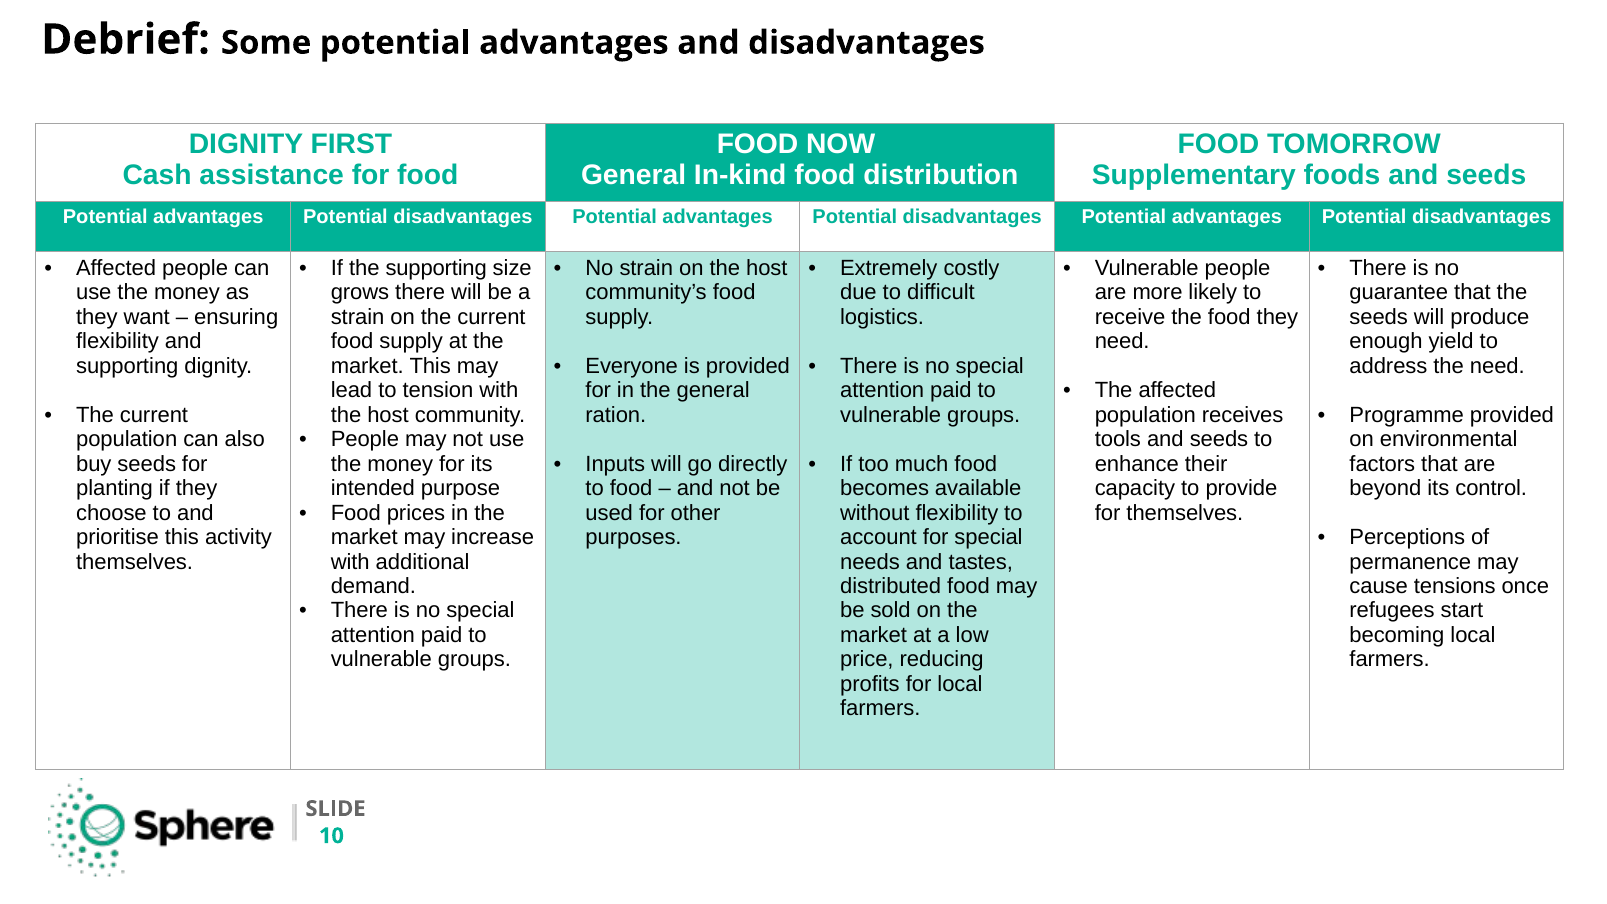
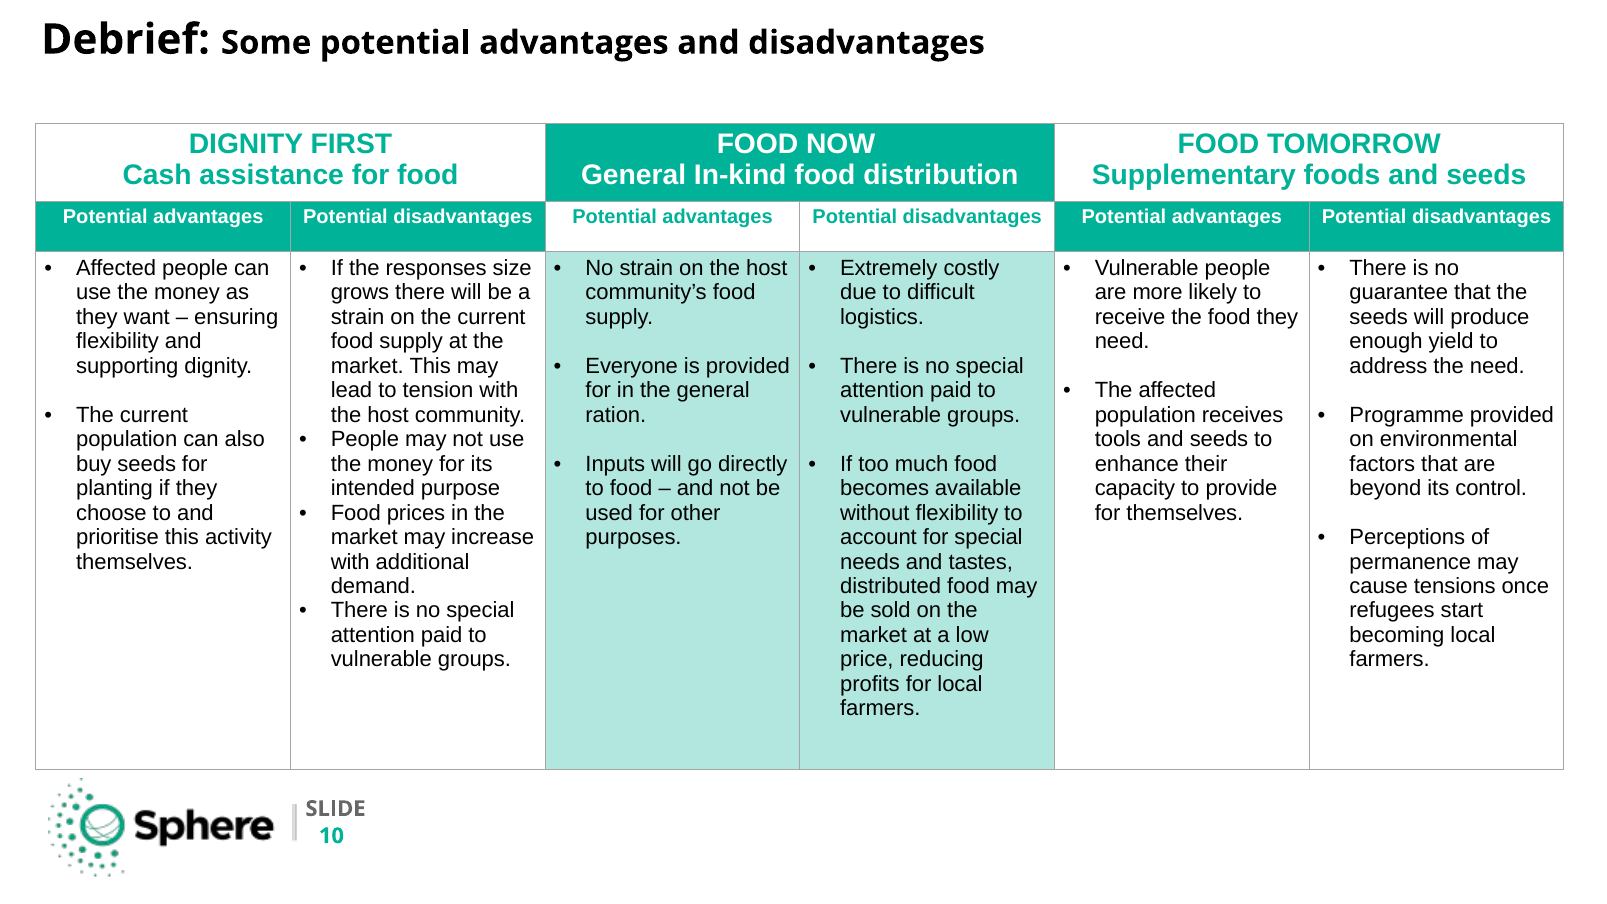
the supporting: supporting -> responses (436, 268)
